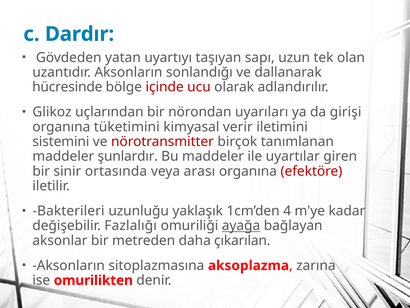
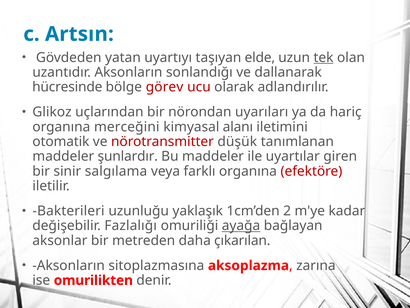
Dardır: Dardır -> Artsın (79, 34)
sapı: sapı -> elde (260, 57)
tek underline: none -> present (324, 57)
içinde: içinde -> görev (165, 87)
girişi: girişi -> hariç (346, 112)
tüketimini: tüketimini -> merceğini (127, 127)
verir: verir -> alanı (238, 127)
sistemini: sistemini -> otomatik (61, 141)
birçok: birçok -> düşük (237, 141)
ortasında: ortasında -> salgılama (116, 171)
arası: arası -> farklı (200, 171)
4: 4 -> 2 (287, 211)
